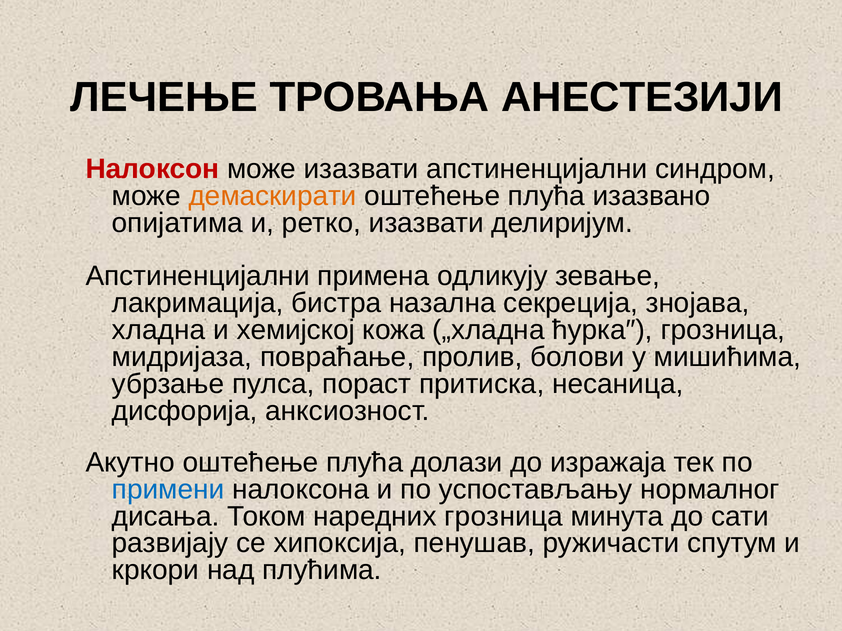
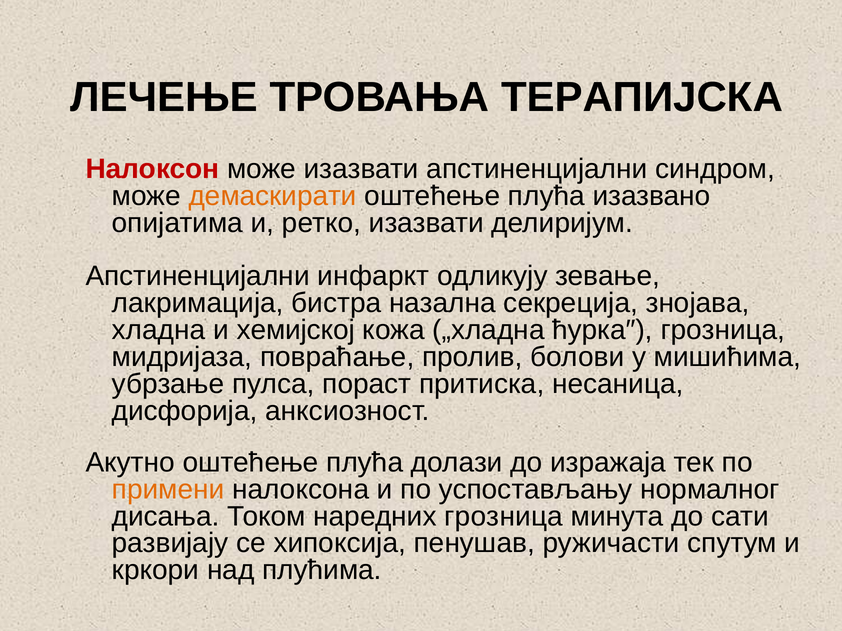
АНЕСТЕЗИЈИ: АНЕСТЕЗИЈИ -> ТЕРАПИЈСКА (642, 98)
примена: примена -> инфаркт (373, 276)
примени colour: blue -> orange (168, 490)
